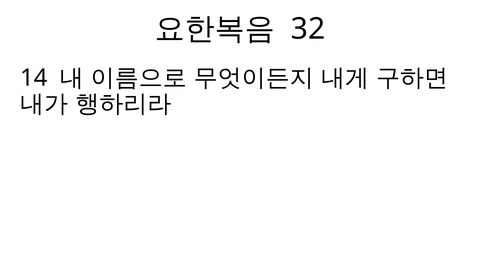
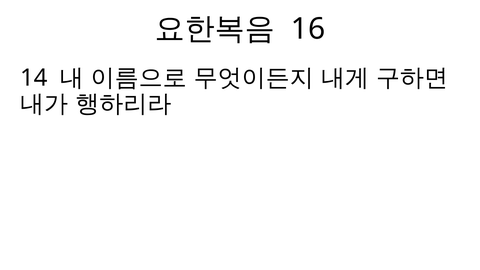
32: 32 -> 16 (308, 29)
